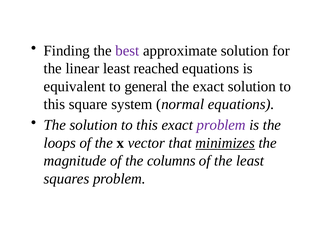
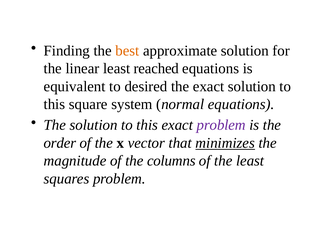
best colour: purple -> orange (127, 51)
general: general -> desired (146, 86)
loops: loops -> order (60, 143)
